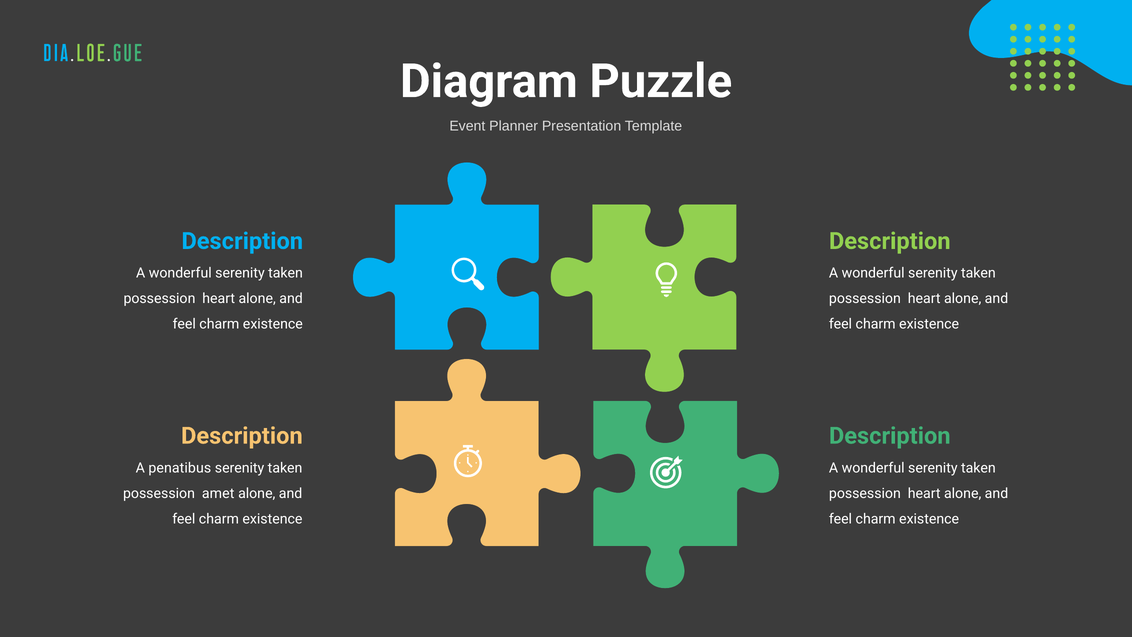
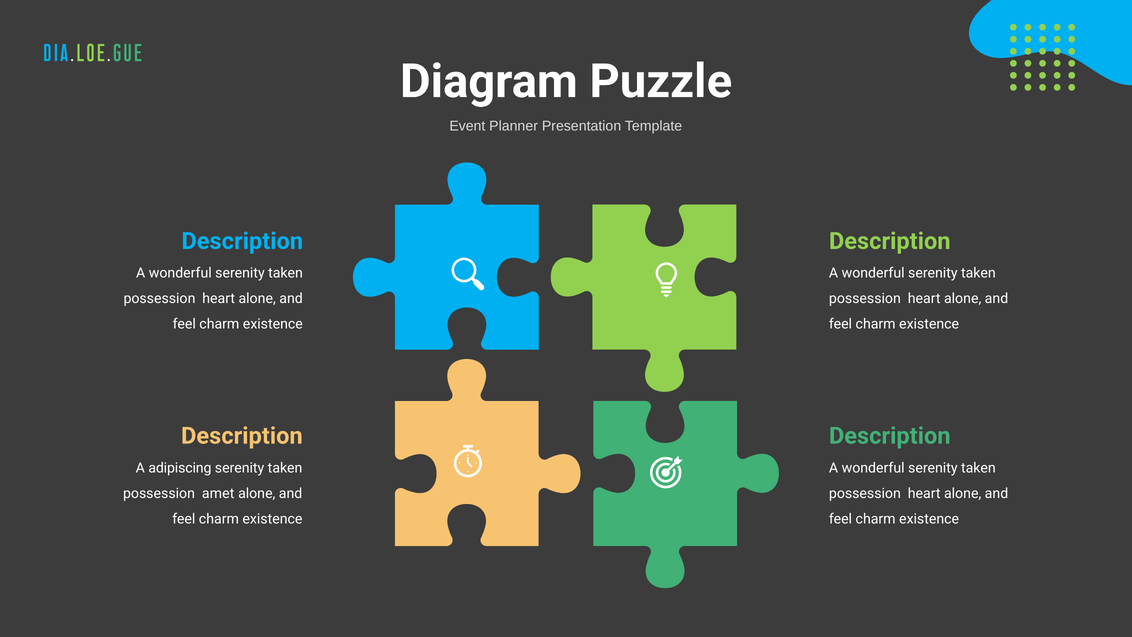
penatibus: penatibus -> adipiscing (180, 468)
